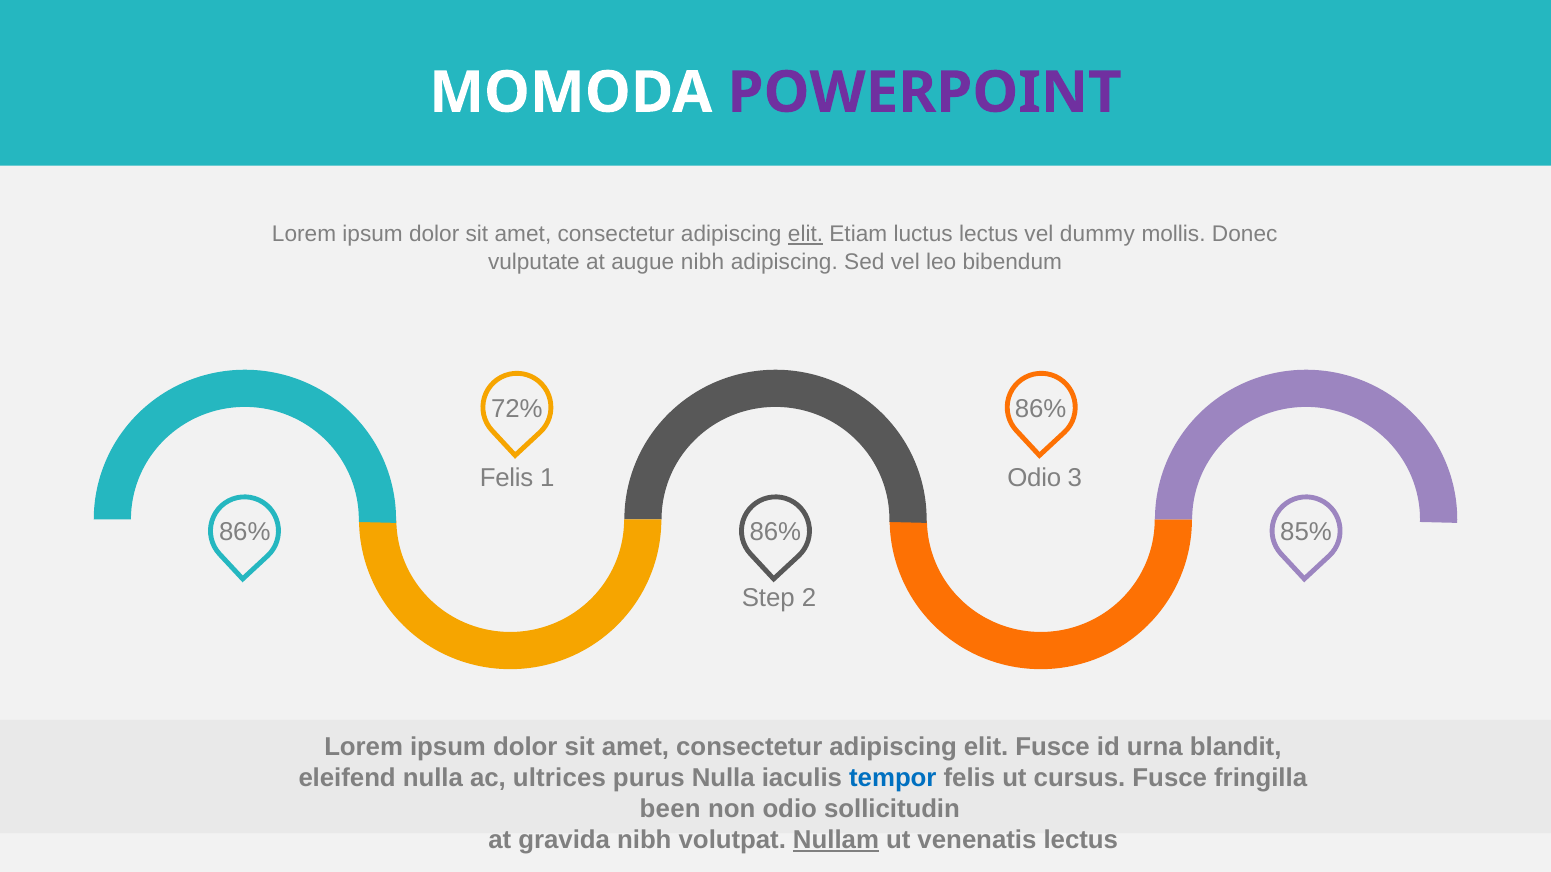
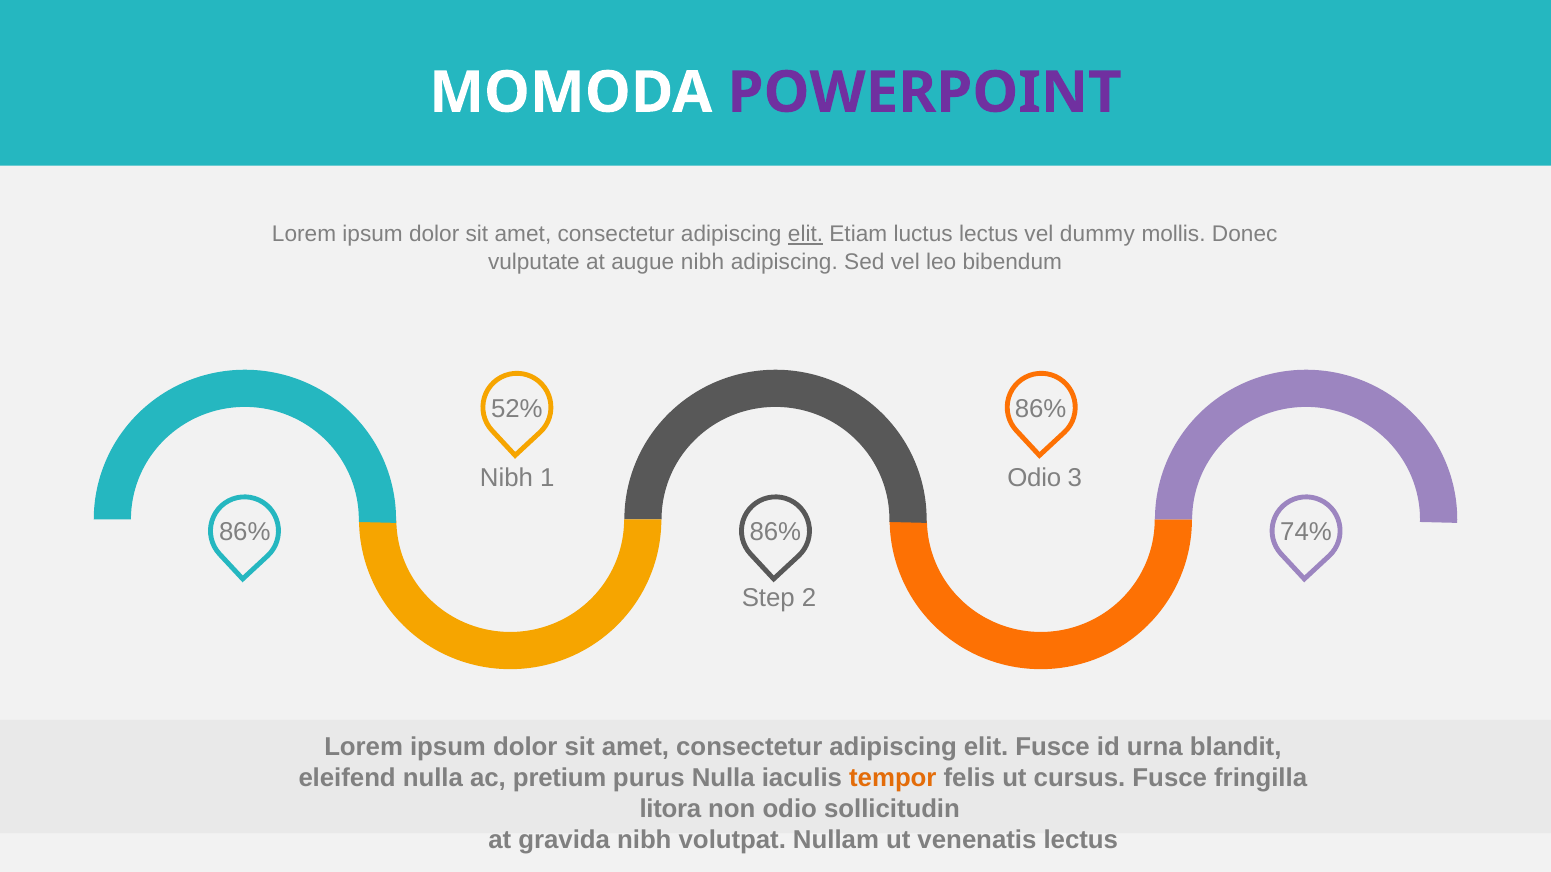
72%: 72% -> 52% (517, 409)
Felis: Felis -> Nibh (506, 479)
85%: 85% -> 74% (1306, 532)
ultrices: ultrices -> pretium (560, 778)
tempor colour: blue -> orange (893, 778)
been: been -> litora (670, 809)
Nullam underline: present -> none (836, 840)
